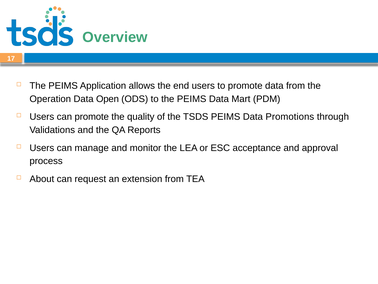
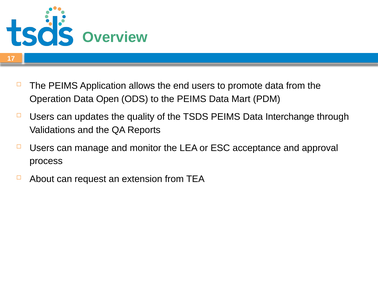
can promote: promote -> updates (92, 117)
Promotions: Promotions -> Interchange (290, 117)
